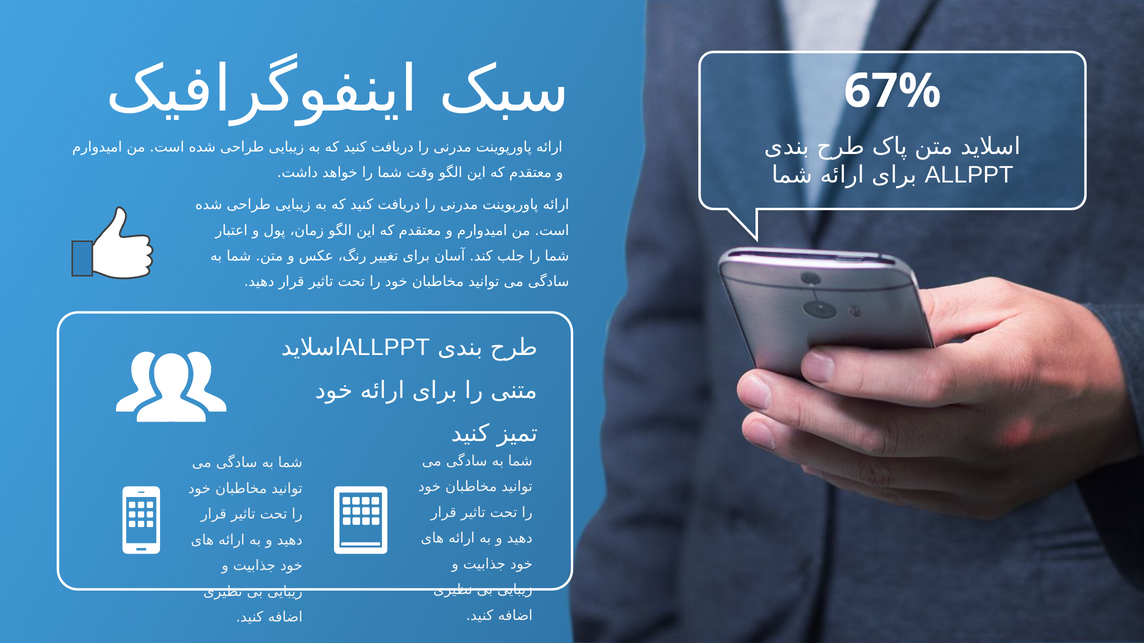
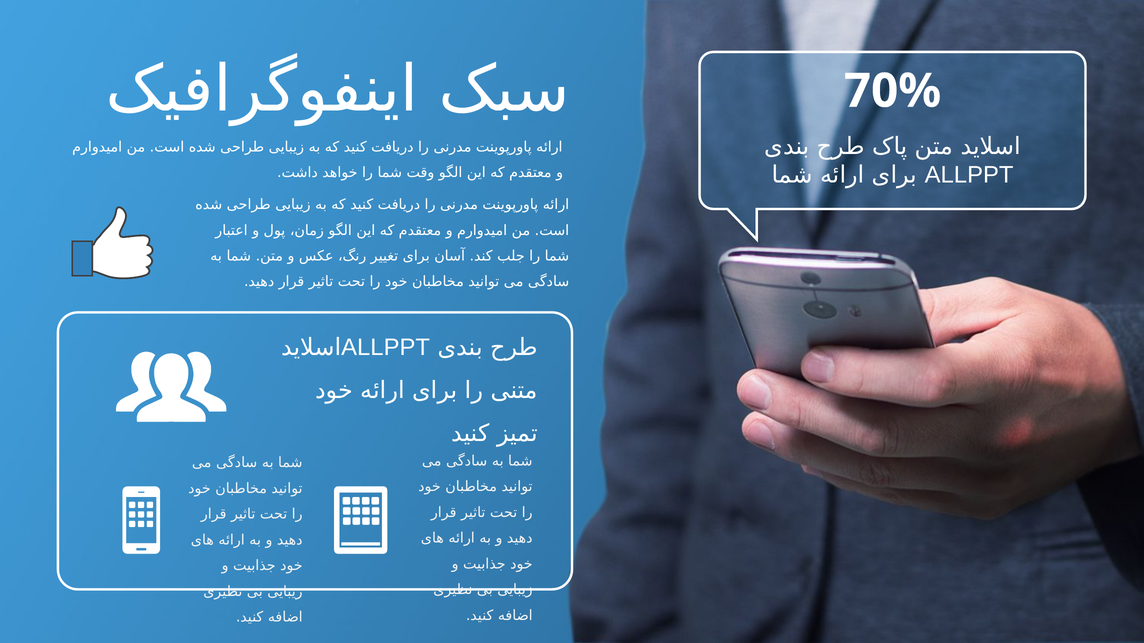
67%: 67% -> 70% (893, 91)
